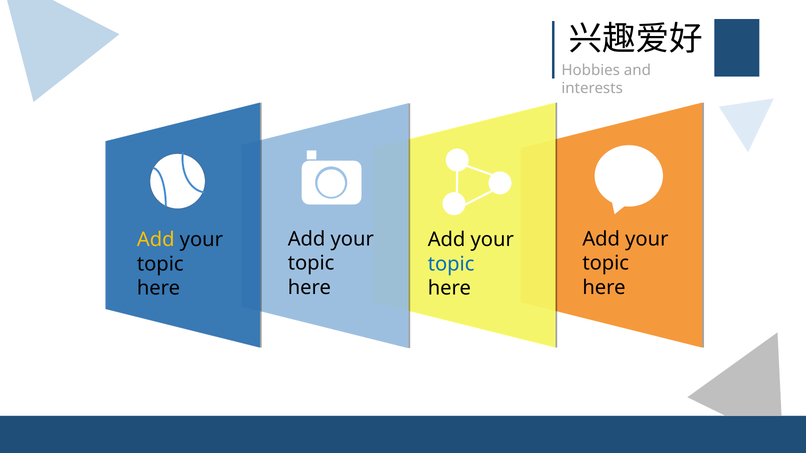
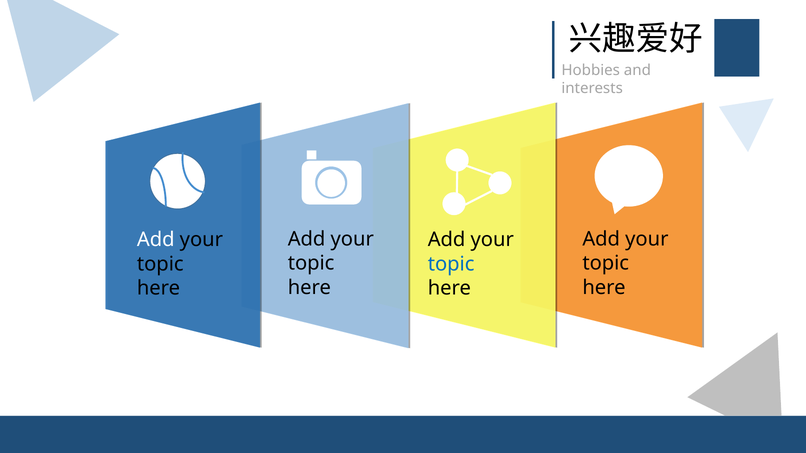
Add colour: yellow -> white (156, 240)
